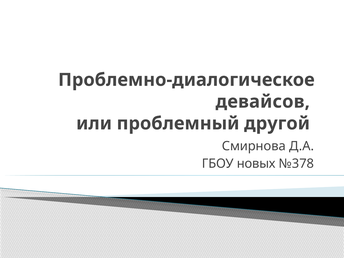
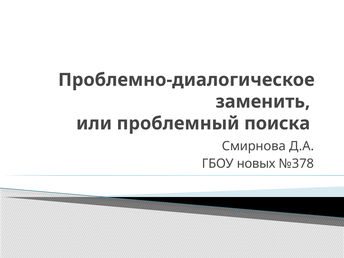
девайсов: девайсов -> заменить (263, 102)
другой: другой -> поиска (277, 123)
